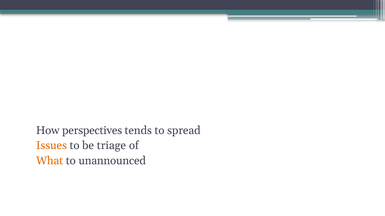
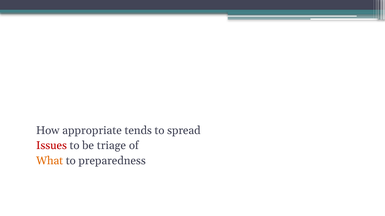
perspectives: perspectives -> appropriate (92, 131)
Issues colour: orange -> red (52, 146)
unannounced: unannounced -> preparedness (112, 161)
